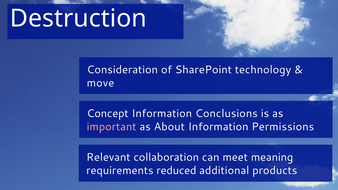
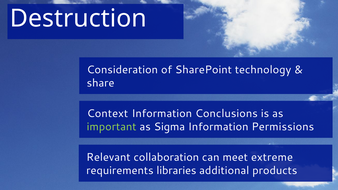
move: move -> share (101, 83)
Concept: Concept -> Context (108, 114)
important colour: pink -> light green (112, 127)
About: About -> Sigma (169, 127)
meaning: meaning -> extreme (272, 157)
reduced: reduced -> libraries (176, 171)
